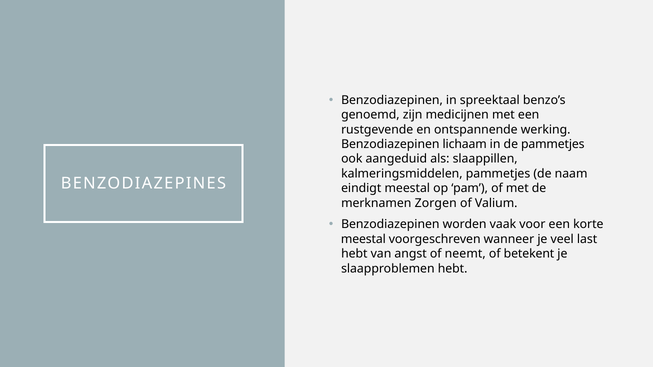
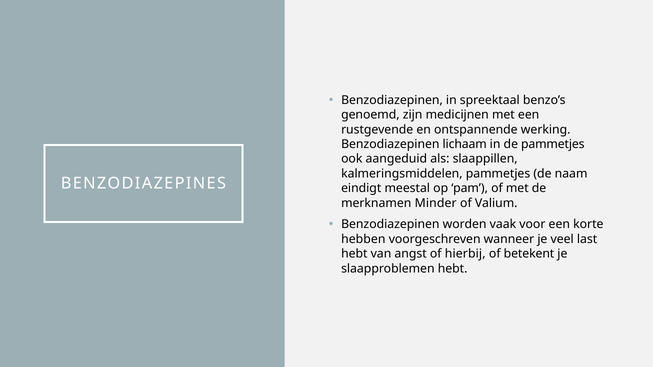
Zorgen: Zorgen -> Minder (436, 203)
meestal: meestal -> hebben (363, 239)
neemt: neemt -> hierbij (465, 254)
